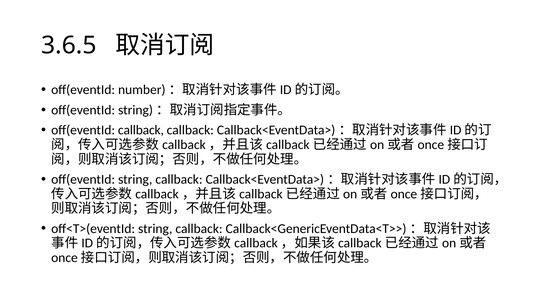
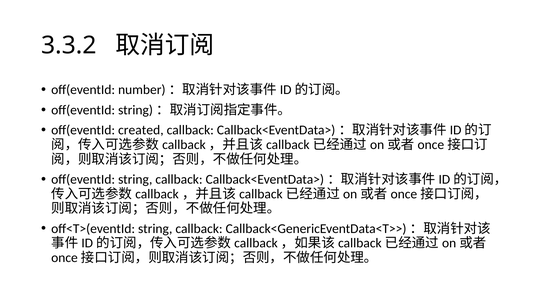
3.6.5: 3.6.5 -> 3.3.2 (69, 45)
off(eventId callback: callback -> created (141, 130)
